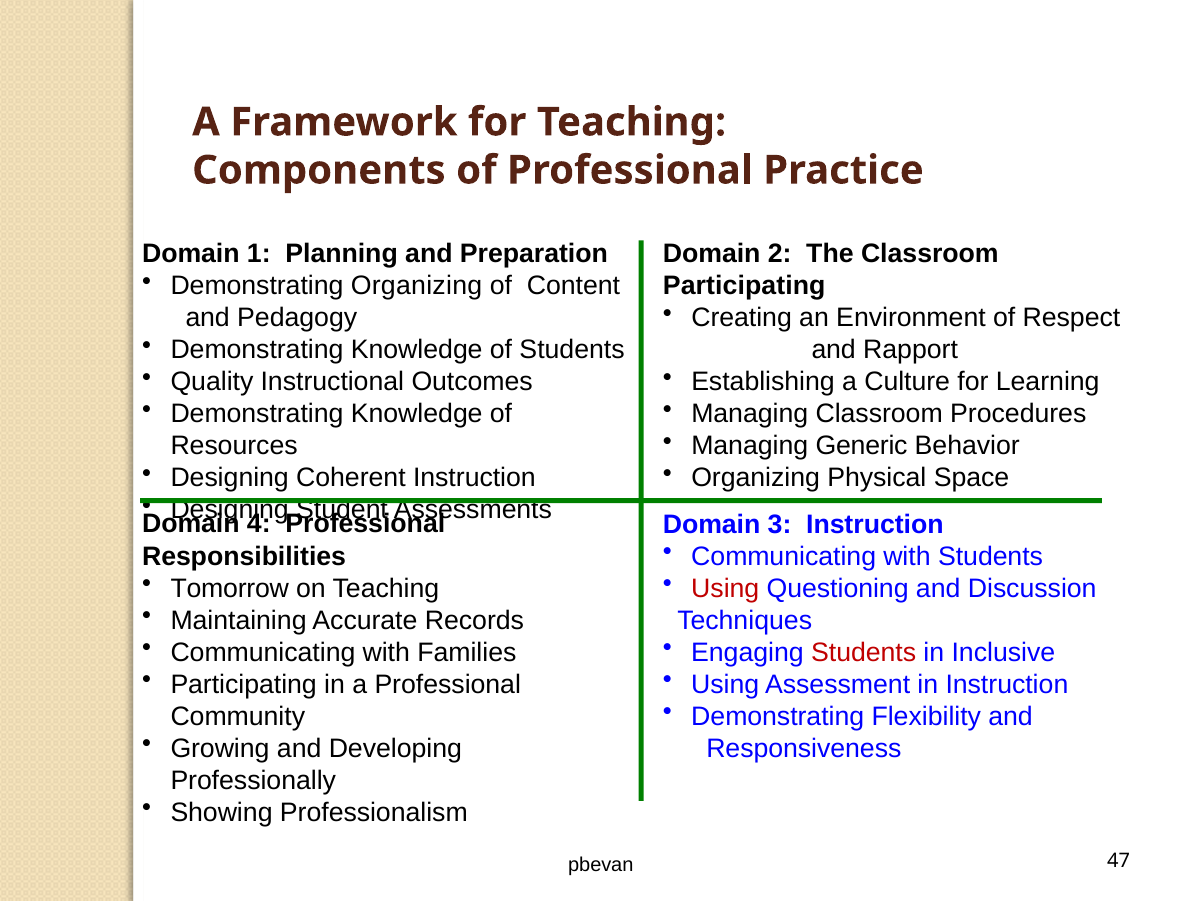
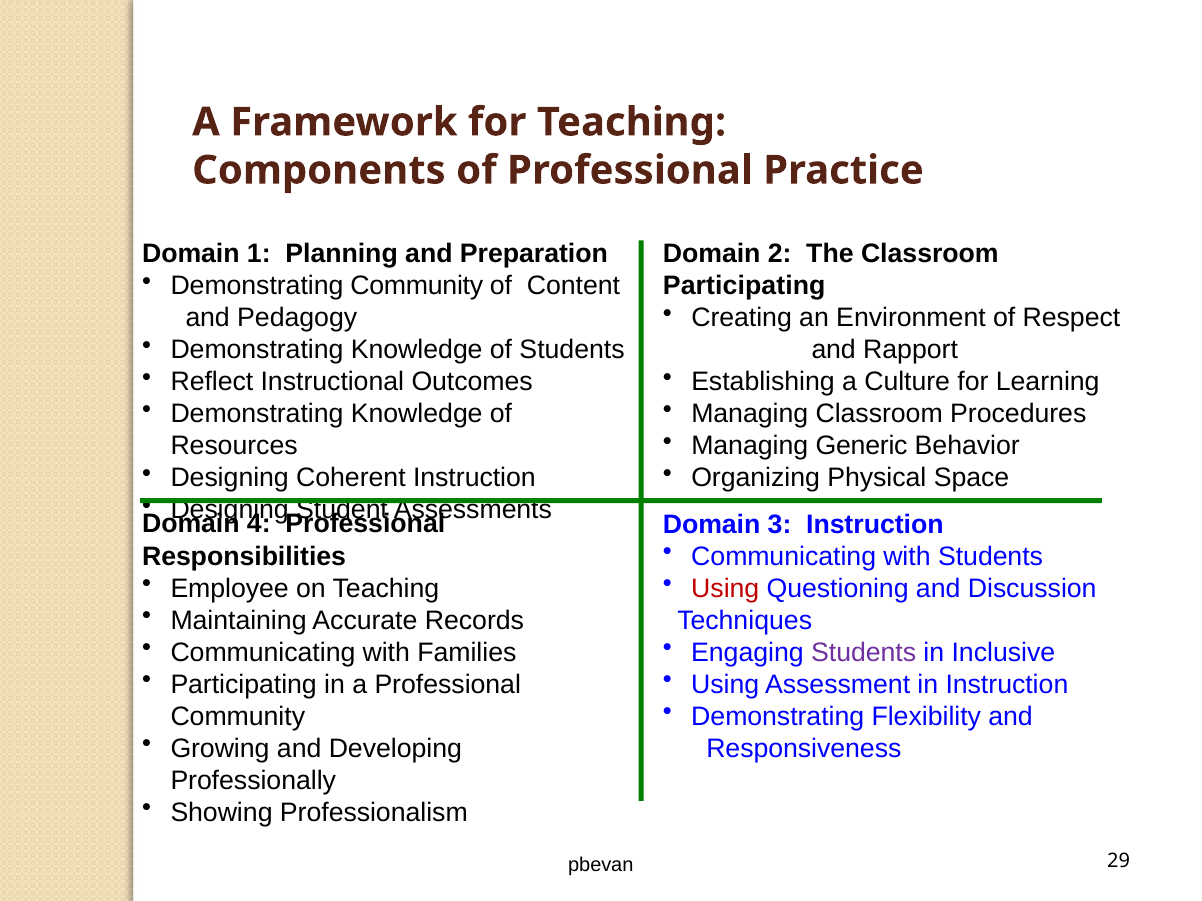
Demonstrating Organizing: Organizing -> Community (417, 286)
Quality: Quality -> Reflect (212, 382)
Tomorrow: Tomorrow -> Employee (230, 589)
Students colour: red -> purple (864, 653)
47: 47 -> 29 (1119, 862)
